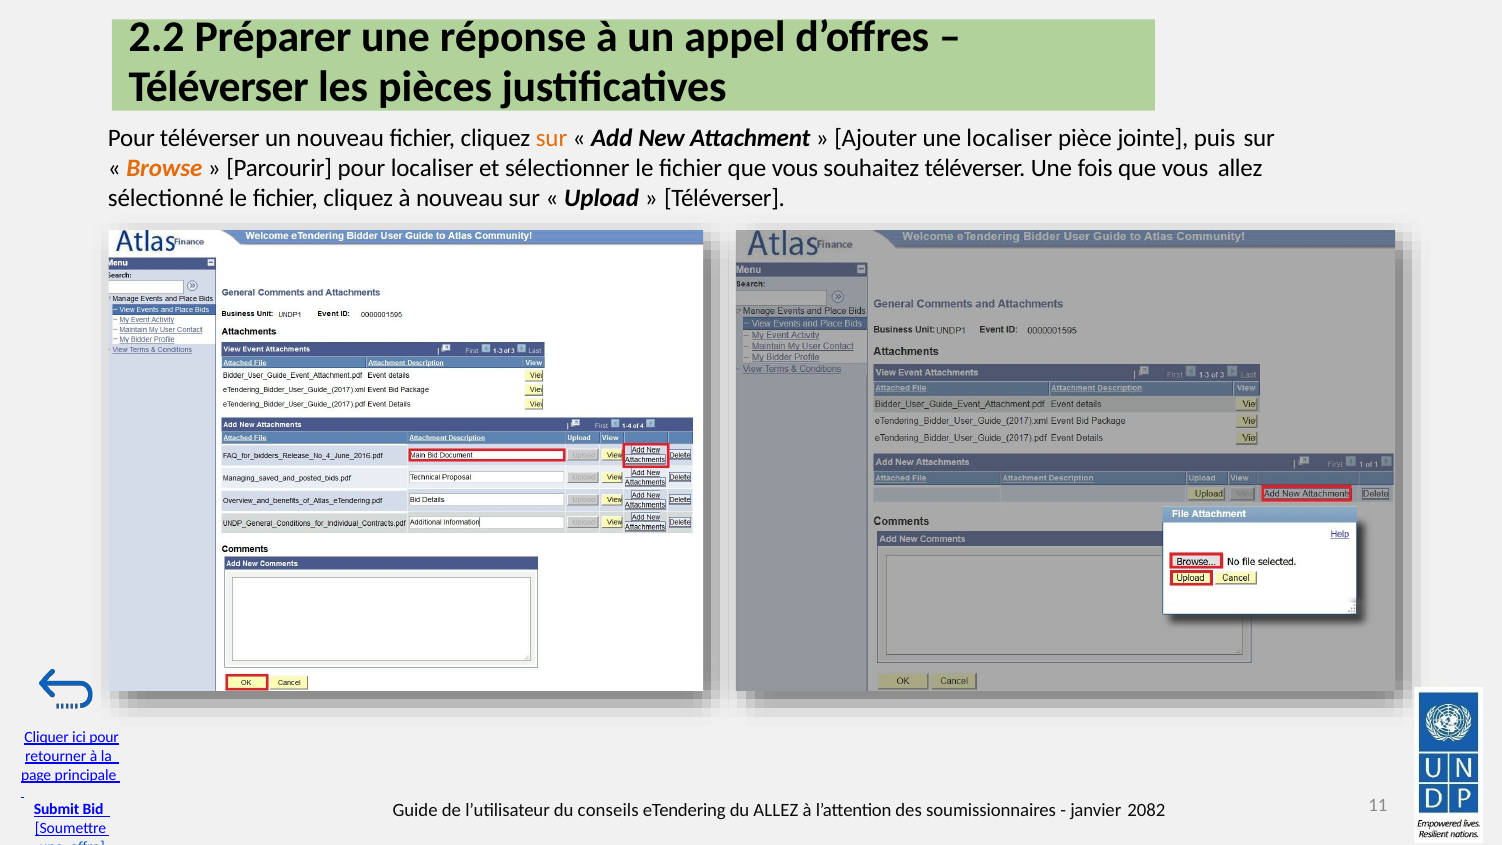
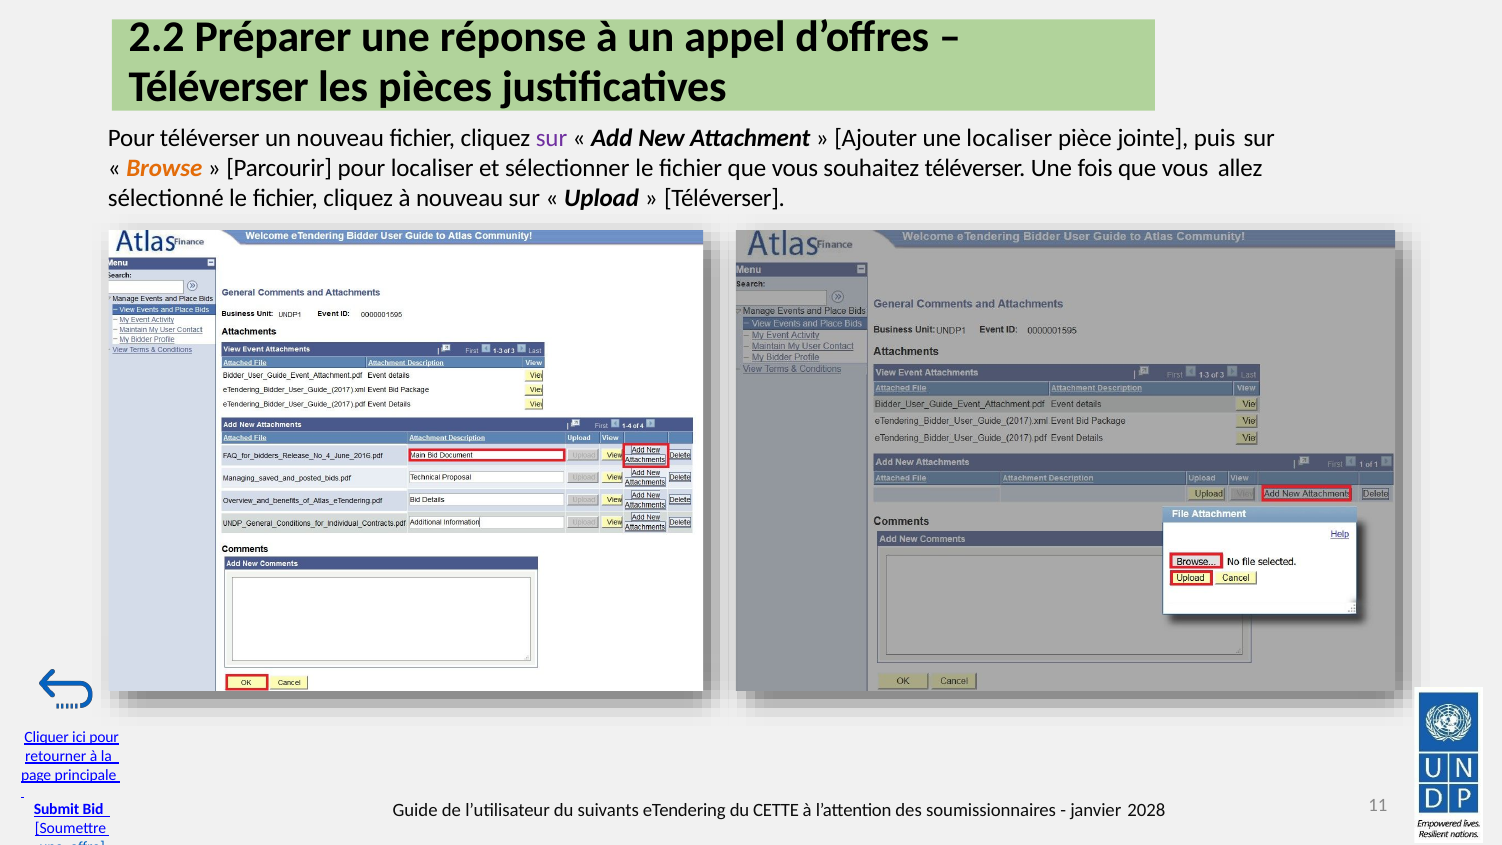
sur colour: orange -> purple (552, 138)
conseils: conseils -> suivants (608, 810)
du ALLEZ: ALLEZ -> CETTE (776, 810)
2082: 2082 -> 2028 (1146, 810)
